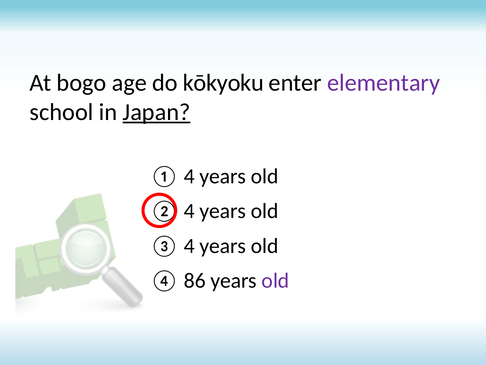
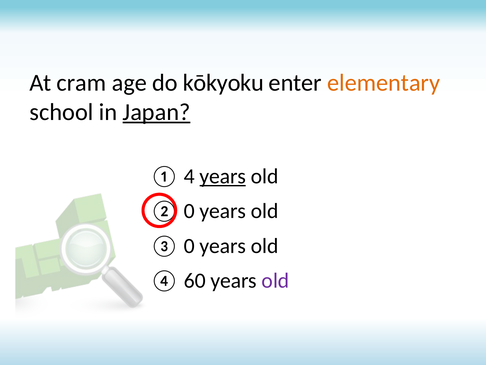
bogo: bogo -> cram (81, 83)
elementary colour: purple -> orange (384, 83)
years underline: none -> present (223, 176)
4: 4 -> 0 (189, 211)
③ 4: 4 -> 0 (189, 246)
86: 86 -> 60 (195, 280)
